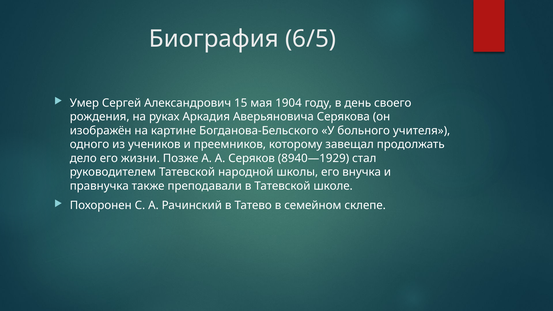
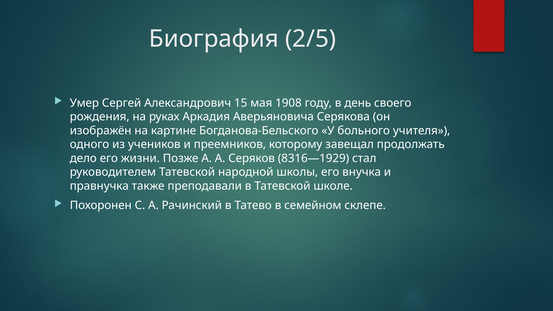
6/5: 6/5 -> 2/5 (311, 39)
1904: 1904 -> 1908 (288, 103)
8940—1929: 8940—1929 -> 8316—1929 (314, 158)
